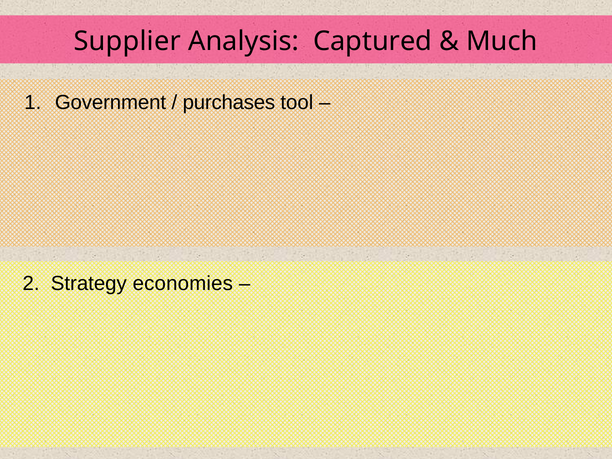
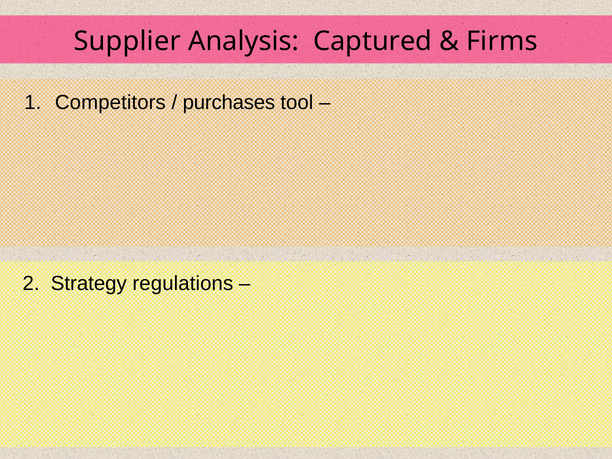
Much: Much -> Firms (502, 41)
Government: Government -> Competitors (110, 103)
economies: economies -> regulations (183, 284)
